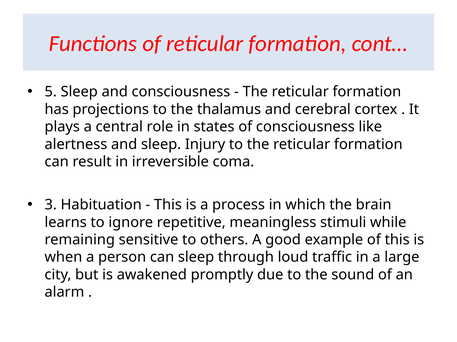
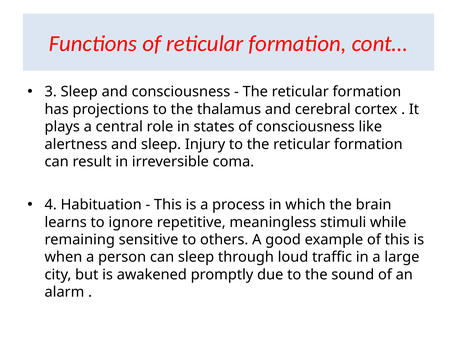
5: 5 -> 3 (51, 92)
3: 3 -> 4 (51, 205)
